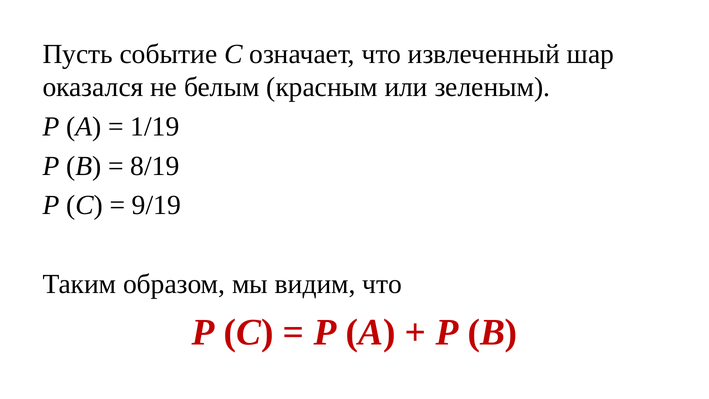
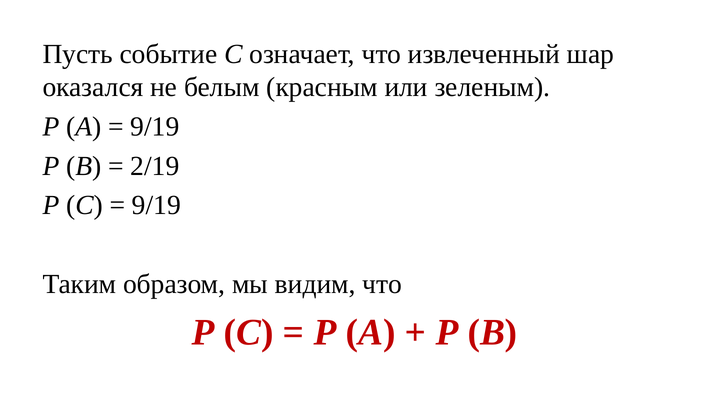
1/19: 1/19 -> 9/19 (155, 126)
8/19: 8/19 -> 2/19 (155, 166)
